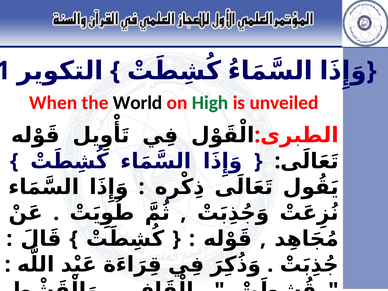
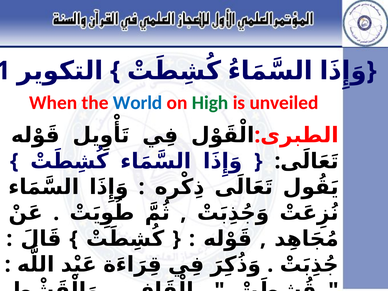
World colour: black -> blue (138, 103)
